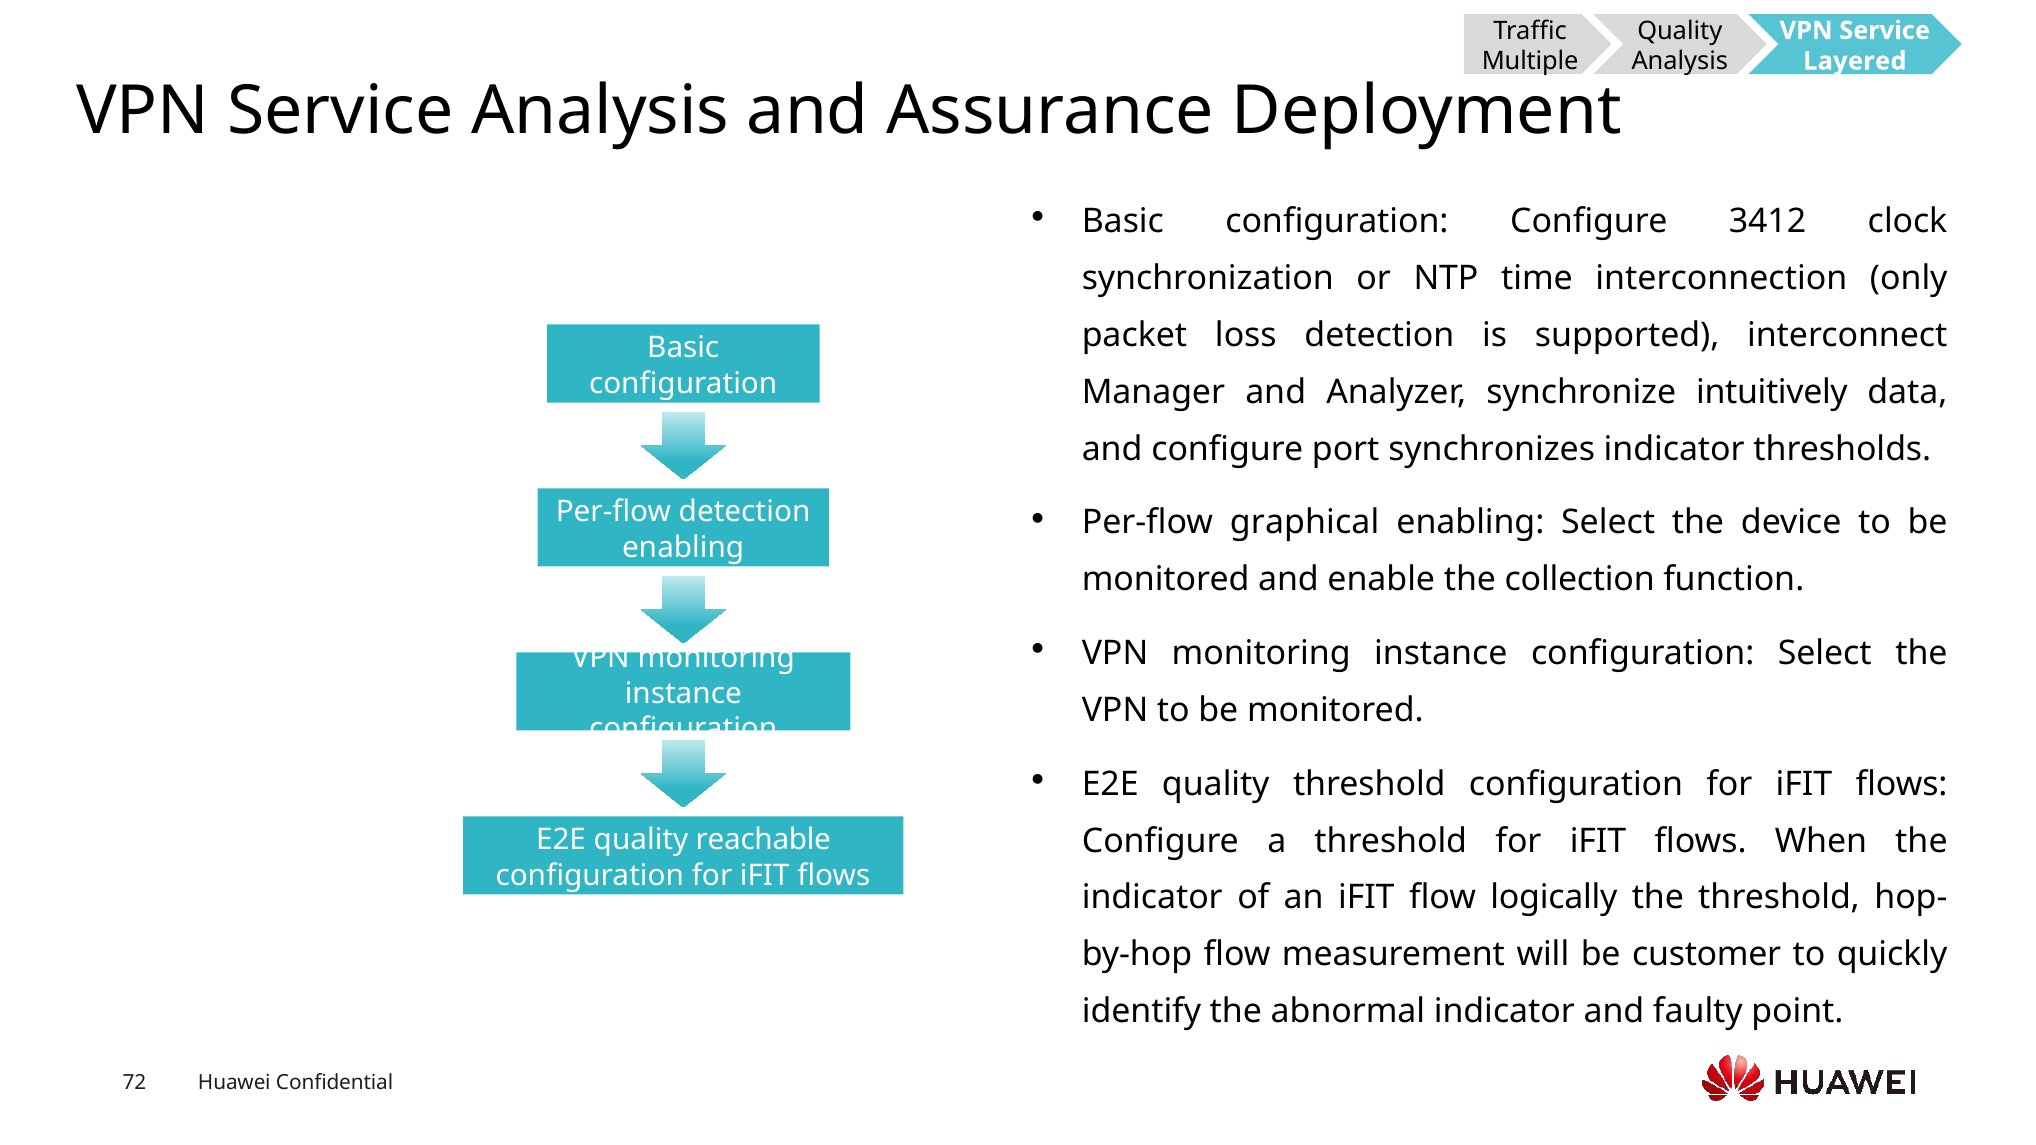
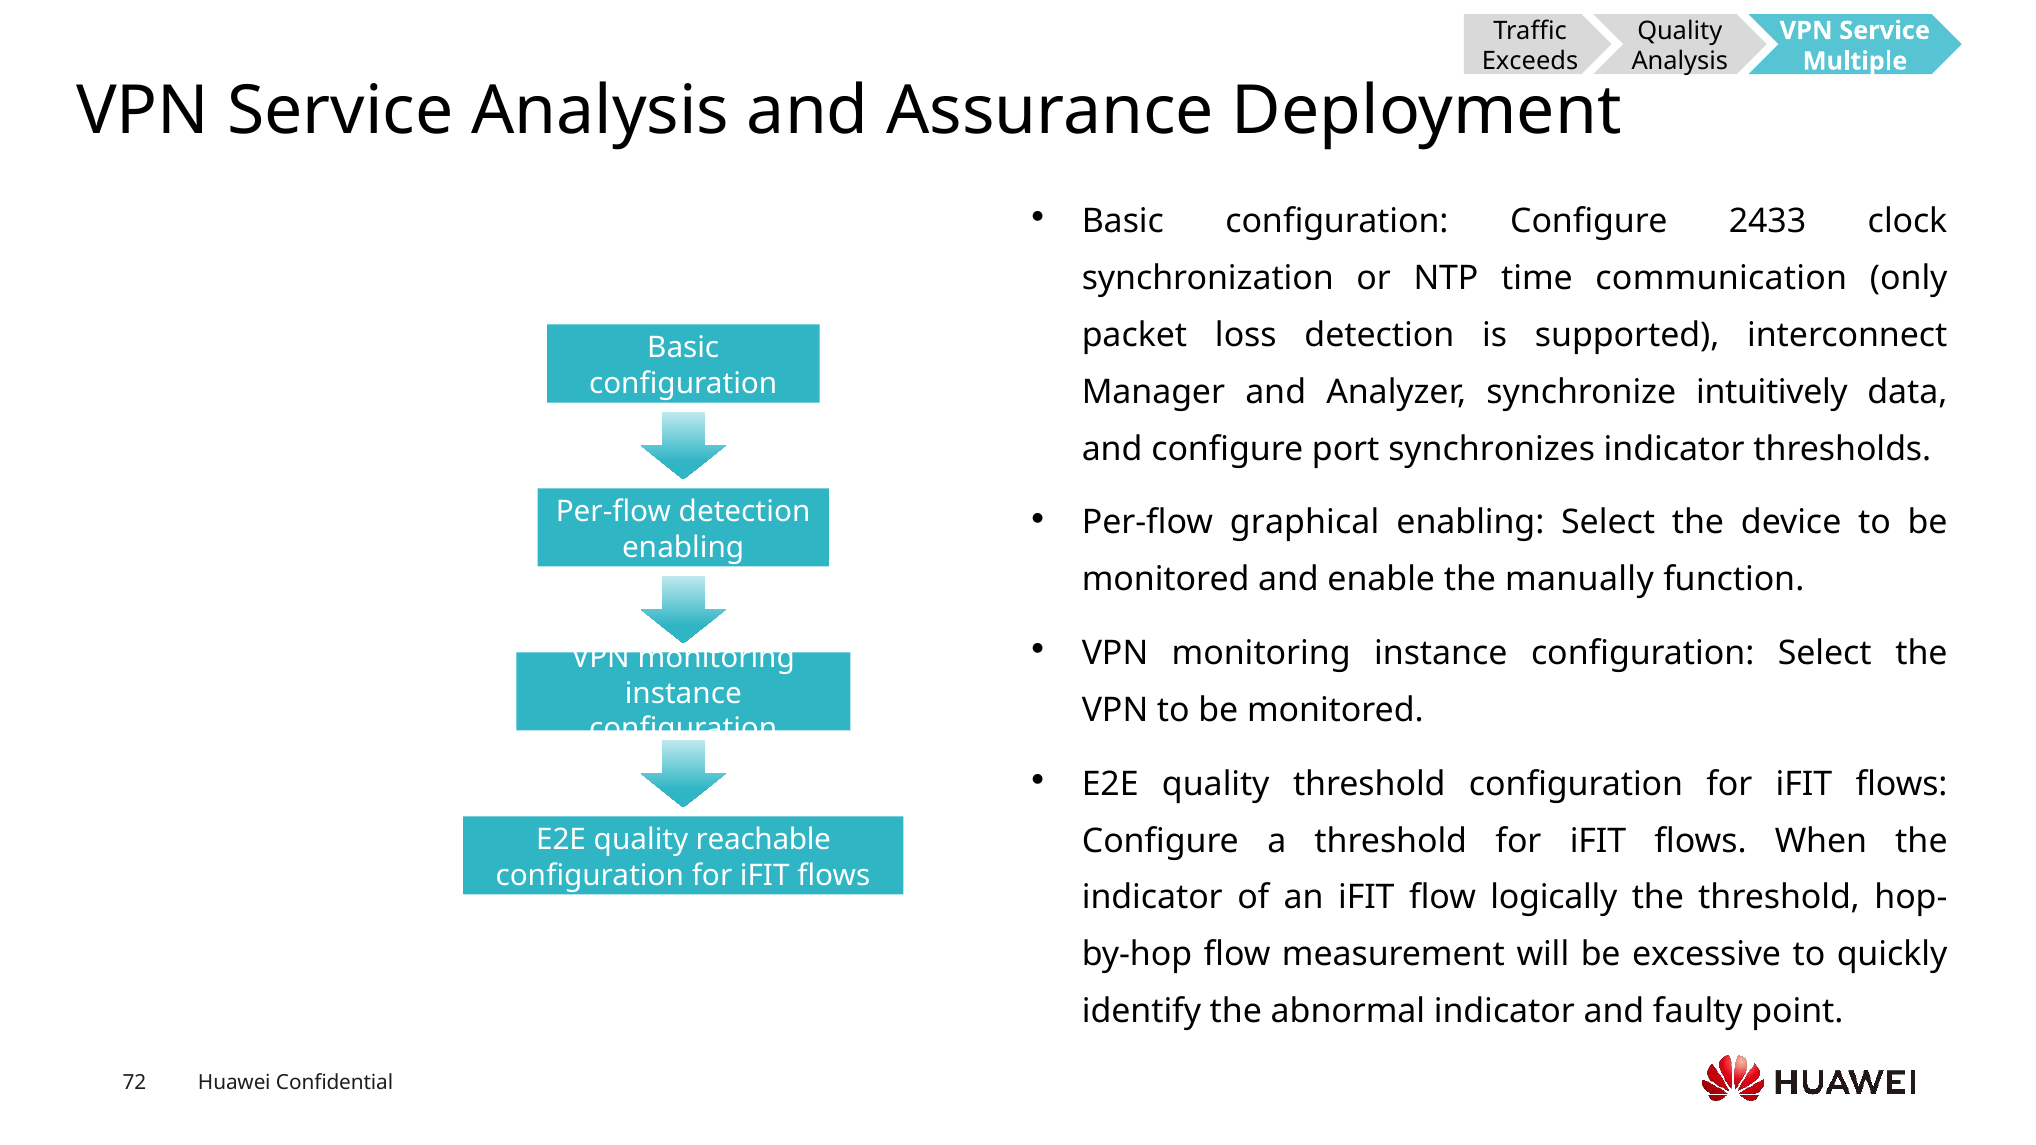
Multiple: Multiple -> Exceeds (1530, 61)
Layered: Layered -> Multiple (1855, 61)
3412: 3412 -> 2433 (1767, 221)
interconnection: interconnection -> communication (1721, 278)
collection: collection -> manually (1579, 580)
customer: customer -> excessive (1707, 955)
